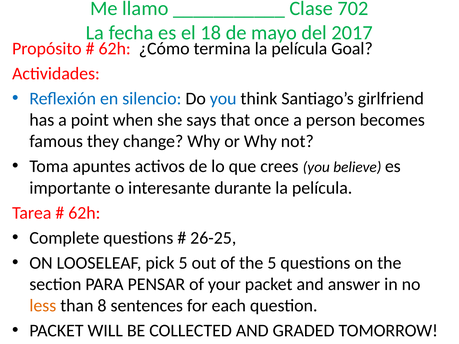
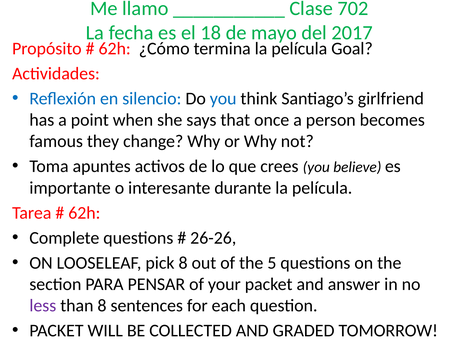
26-25: 26-25 -> 26-26 (213, 238)
pick 5: 5 -> 8 (183, 263)
less colour: orange -> purple (43, 306)
